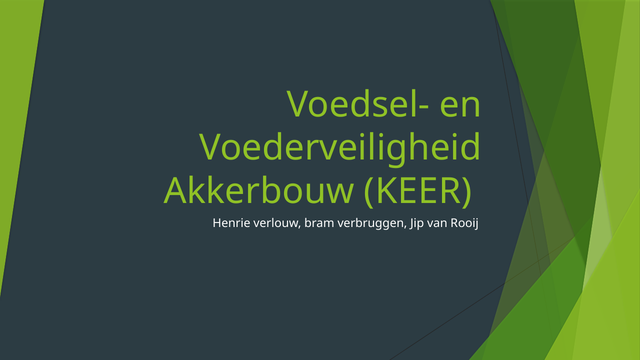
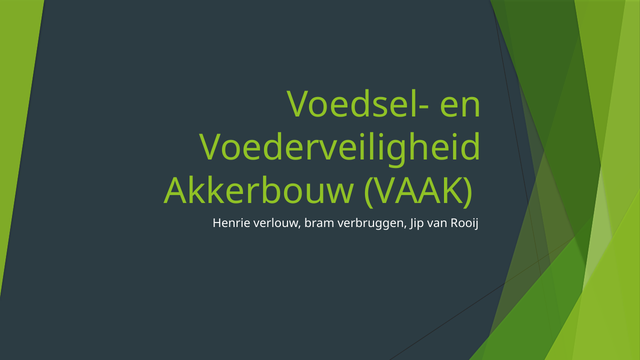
KEER: KEER -> VAAK (418, 191)
